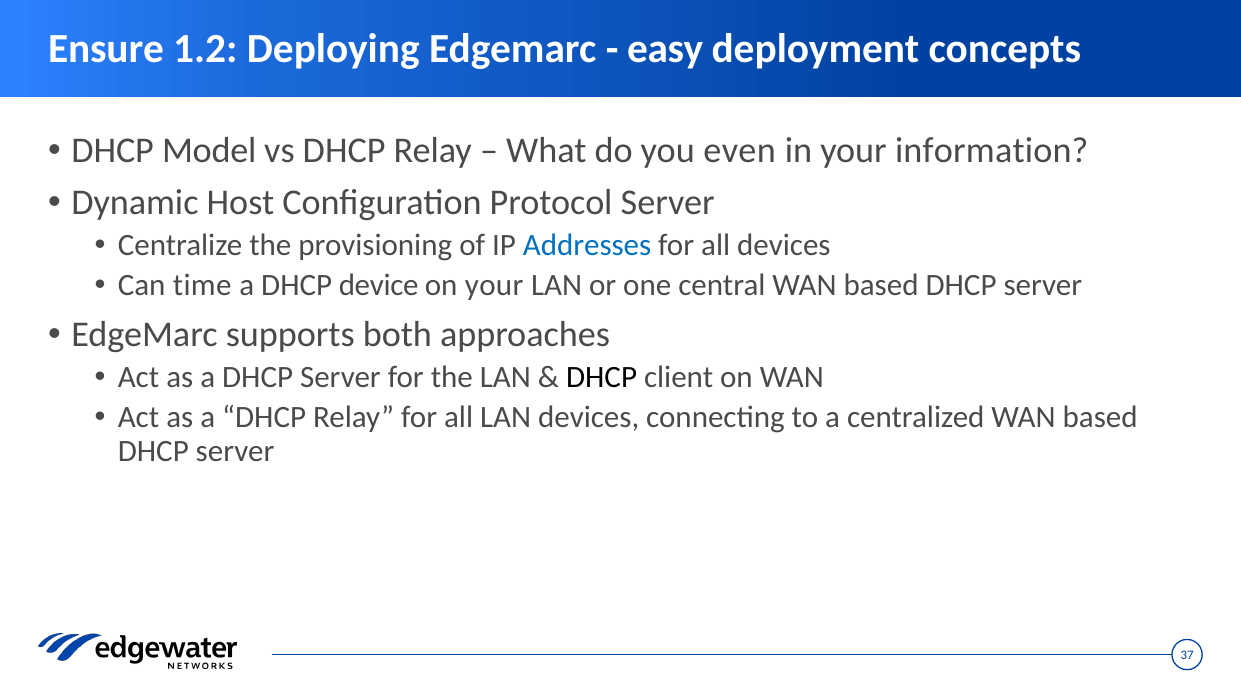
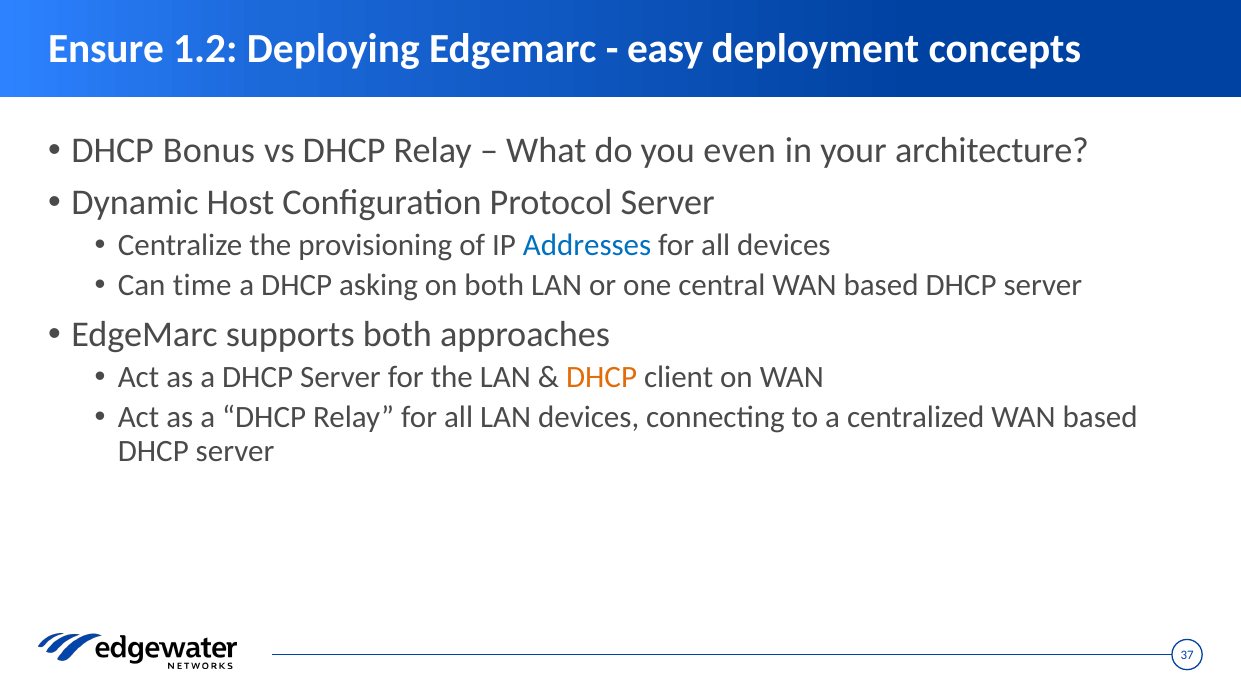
Model: Model -> Bonus (209, 151)
information: information -> architecture (992, 151)
device: device -> asking (379, 286)
on your: your -> both (494, 286)
DHCP colour: black -> orange (602, 378)
